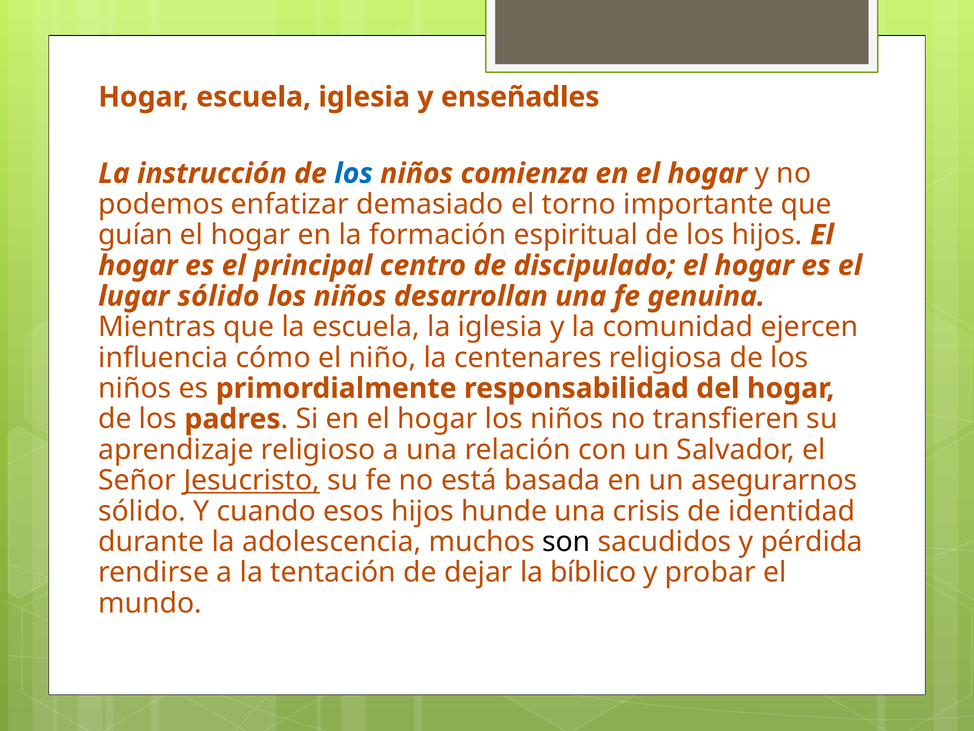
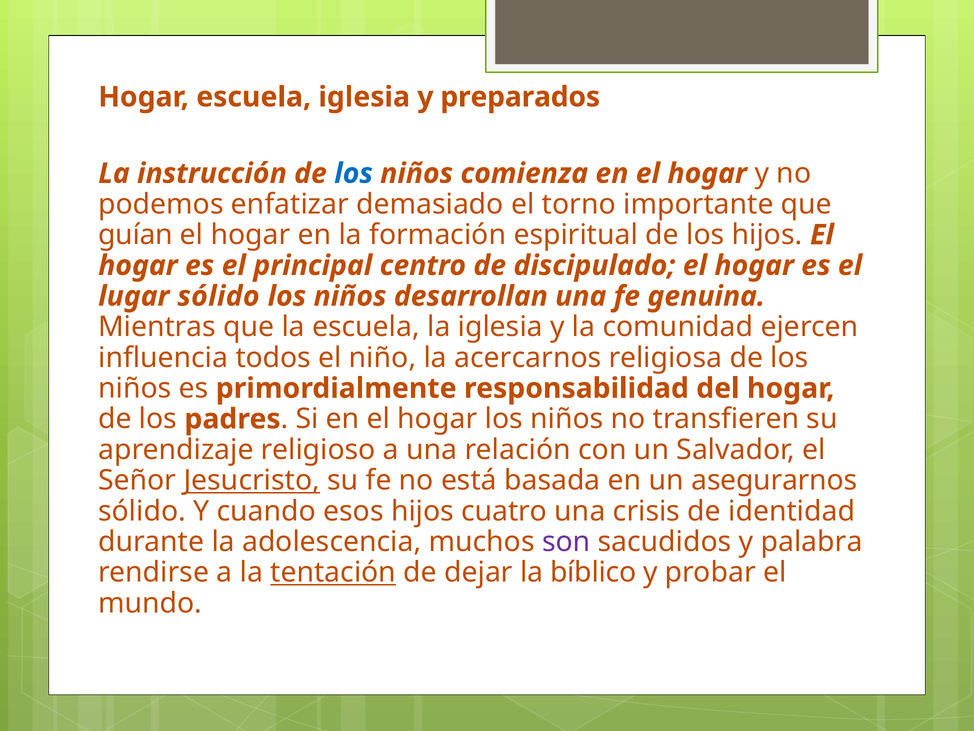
enseñadles: enseñadles -> preparados (520, 97)
cómo: cómo -> todos (273, 357)
centenares: centenares -> acercarnos (528, 357)
hunde: hunde -> cuatro (504, 511)
son colour: black -> purple (566, 542)
pérdida: pérdida -> palabra (812, 542)
tentación underline: none -> present (333, 572)
